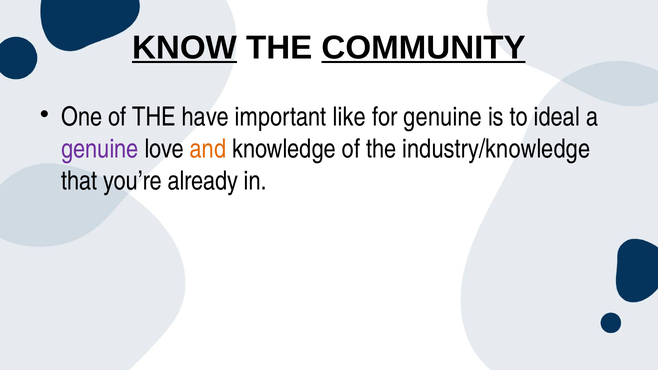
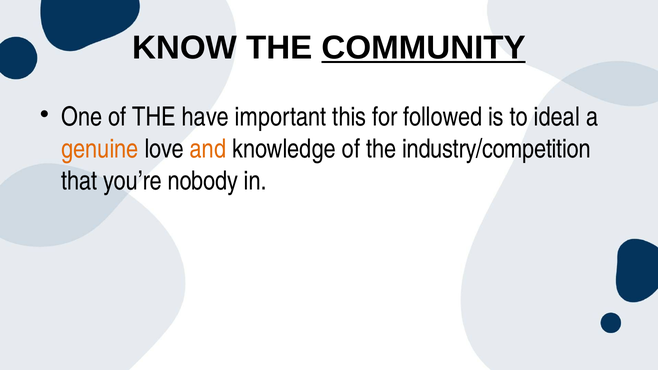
KNOW underline: present -> none (184, 48)
like: like -> this (349, 117)
for genuine: genuine -> followed (443, 117)
genuine colour: purple -> orange (100, 149)
industry/knowledge: industry/knowledge -> industry/competition (496, 149)
already: already -> nobody (203, 181)
